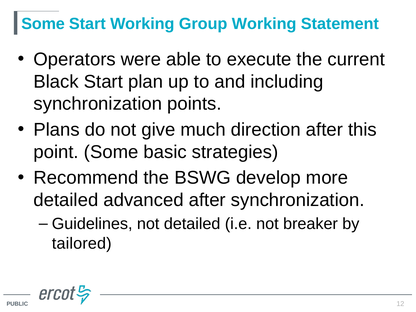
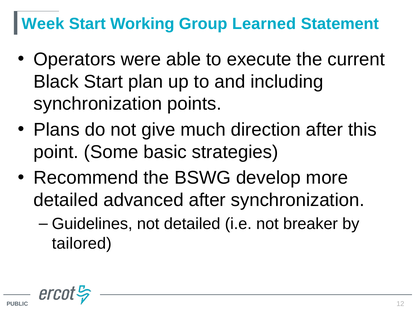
Some: Some -> Week (43, 24)
Group Working: Working -> Learned (264, 24)
